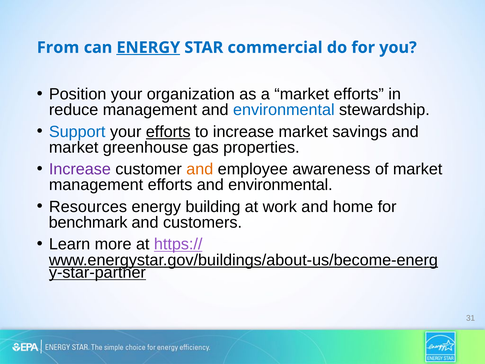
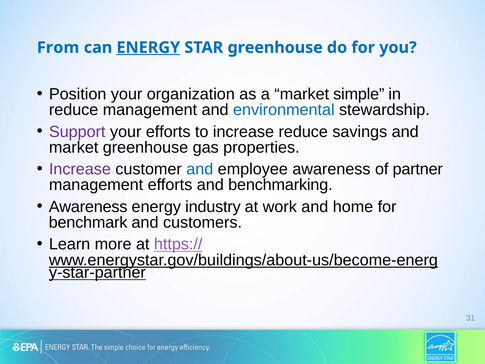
STAR commercial: commercial -> greenhouse (275, 48)
market efforts: efforts -> simple (359, 94)
Support colour: blue -> purple (77, 132)
efforts underline: present -> none (168, 132)
increase market: market -> reduce (303, 132)
and colour: orange -> blue (200, 169)
of market: market -> partner (418, 169)
efforts and environmental: environmental -> benchmarking (280, 185)
Resources: Resources -> Awareness (88, 207)
building: building -> industry (213, 207)
